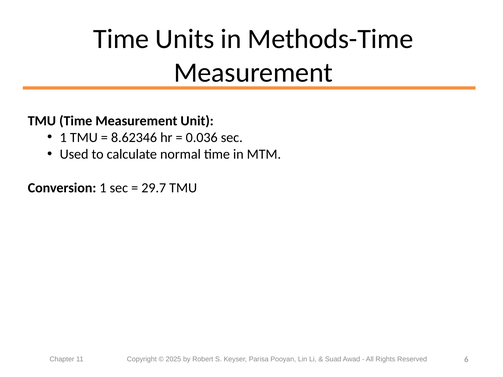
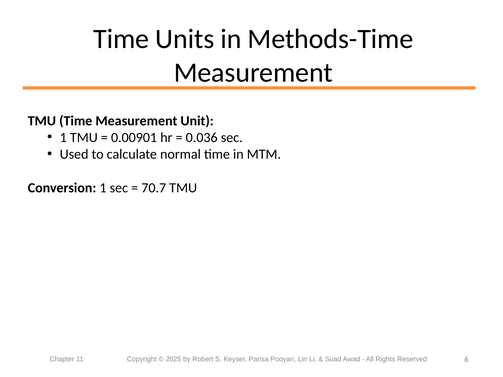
8.62346: 8.62346 -> 0.00901 (134, 138)
29.7: 29.7 -> 70.7 (154, 188)
